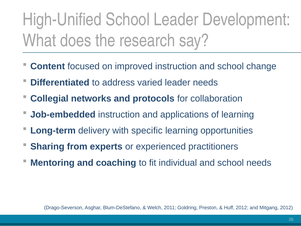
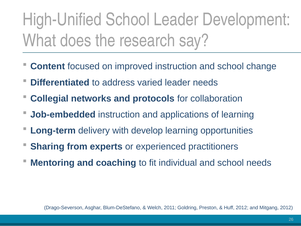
specific: specific -> develop (147, 130)
